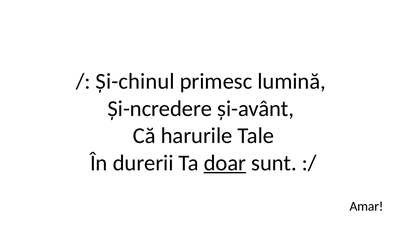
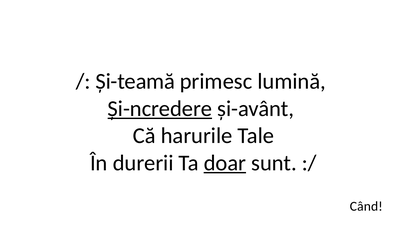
Și-chinul: Și-chinul -> Și-teamă (135, 81)
Și-ncredere underline: none -> present (160, 109)
Amar: Amar -> Când (366, 206)
